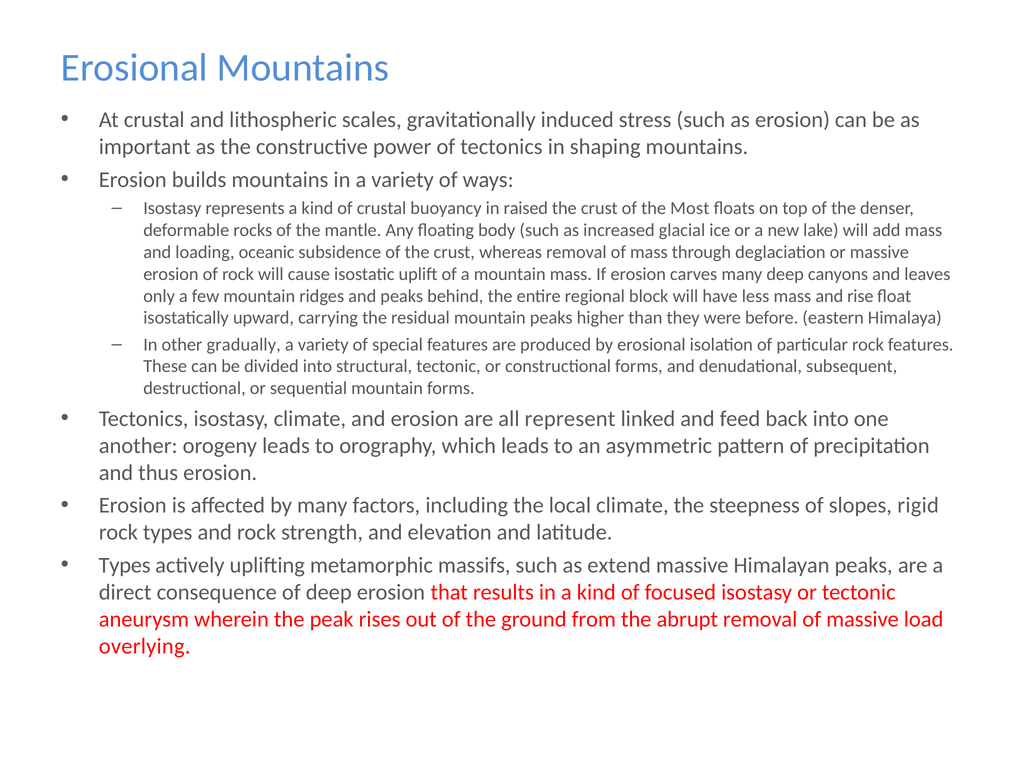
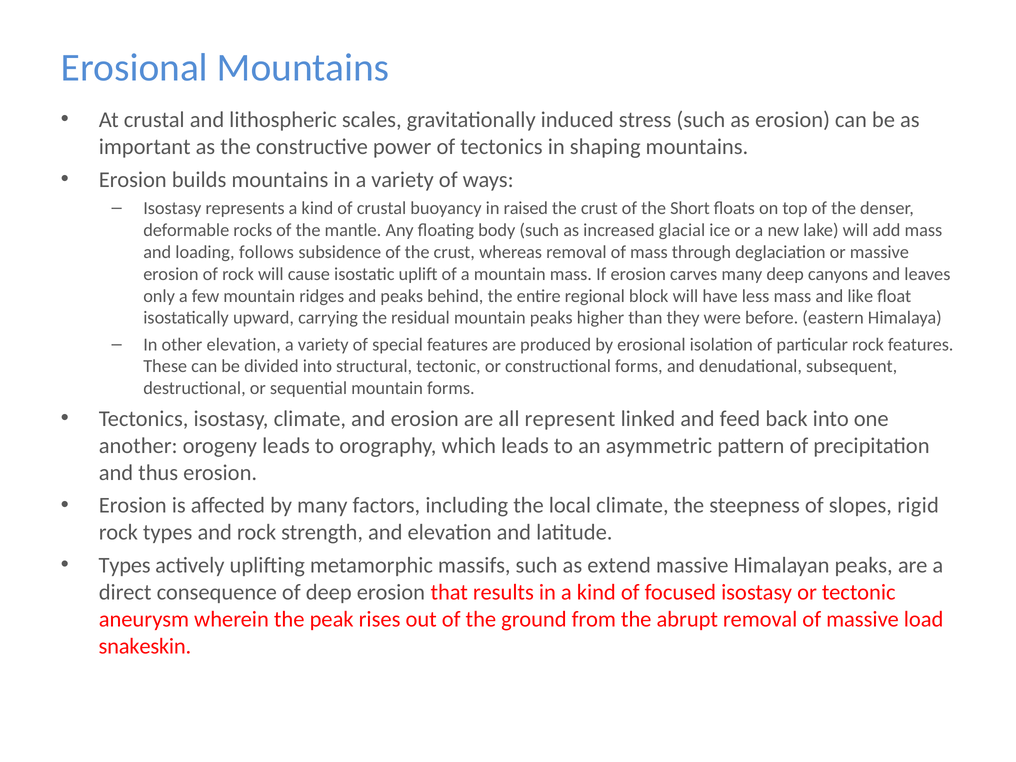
Most: Most -> Short (690, 208)
oceanic: oceanic -> follows (266, 252)
rise: rise -> like (860, 296)
other gradually: gradually -> elevation (244, 344)
overlying: overlying -> snakeskin (145, 646)
